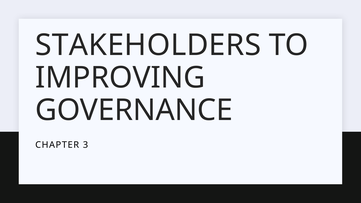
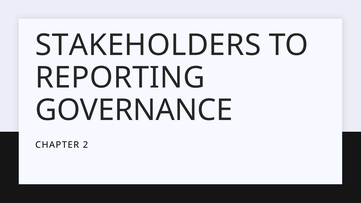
IMPROVING: IMPROVING -> REPORTING (120, 78)
3: 3 -> 2 (85, 145)
